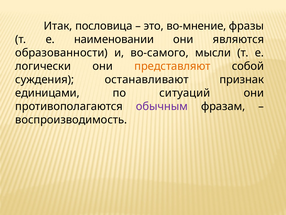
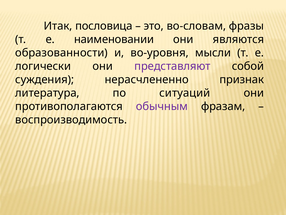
во-мнение: во-мнение -> во-словам (196, 26)
во-самого: во-самого -> во-уровня (160, 53)
представляют colour: orange -> purple (172, 66)
останавливают: останавливают -> нерасчлененно (147, 79)
единицами: единицами -> литература (47, 93)
